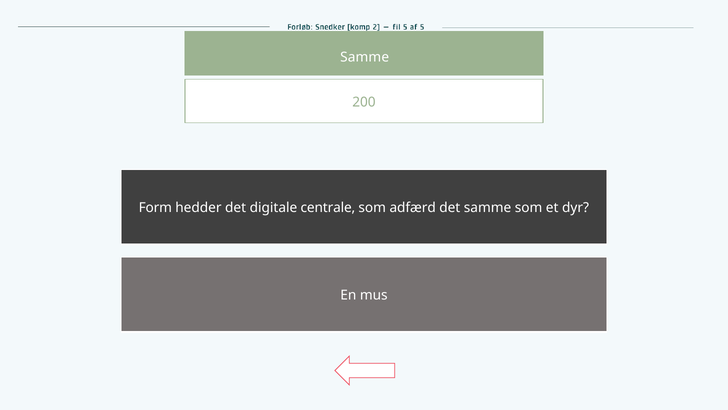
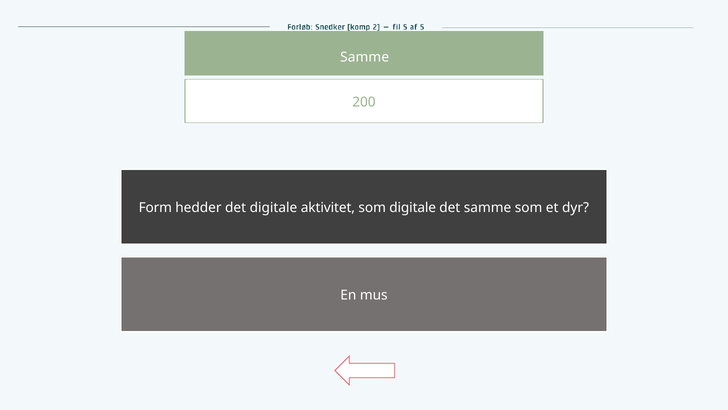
centrale: centrale -> aktivitet (328, 207)
som adfærd: adfærd -> digitale (413, 207)
